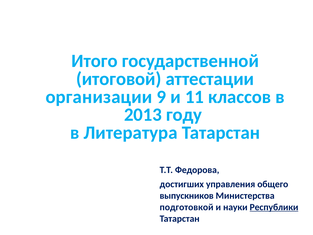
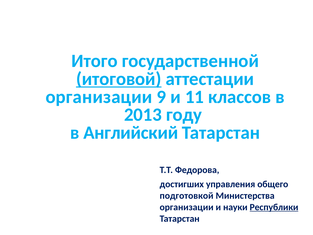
итоговой underline: none -> present (119, 79)
Литература: Литература -> Английский (131, 133)
выпускников: выпускников -> подготовкой (187, 195)
подготовкой: подготовкой -> организации (187, 207)
